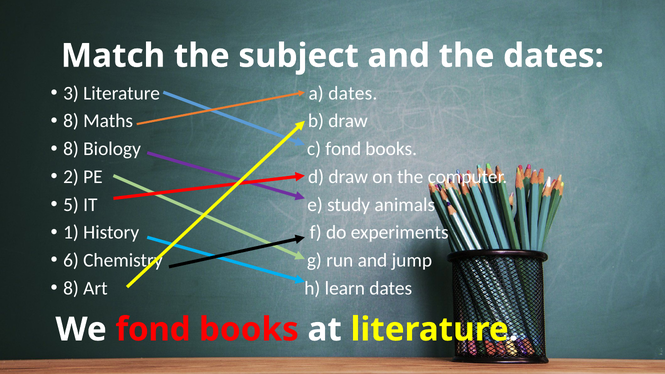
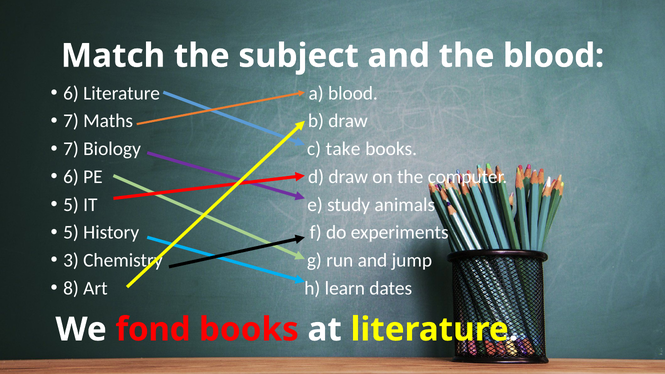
the dates: dates -> blood (554, 56)
3: 3 -> 6 (71, 93)
a dates: dates -> blood (353, 93)
8: 8 -> 7 (71, 121)
8: 8 -> 7 (71, 149)
c fond: fond -> take (343, 149)
2: 2 -> 6 (71, 177)
1: 1 -> 5 (71, 232)
6: 6 -> 3 (71, 260)
